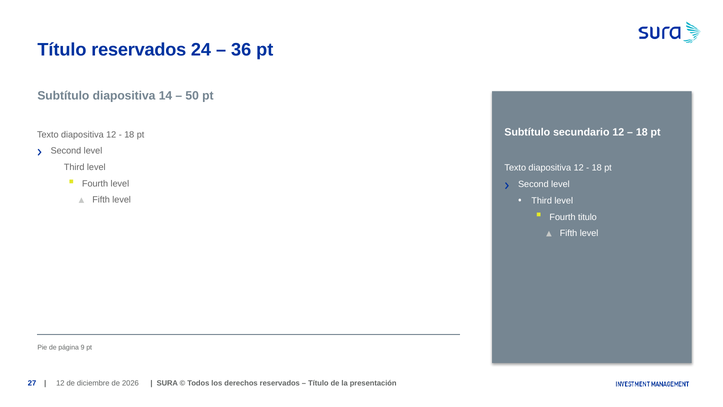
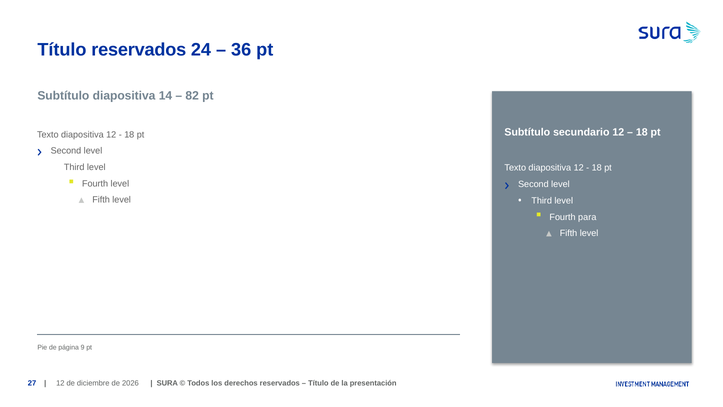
50: 50 -> 82 (192, 96)
titulo: titulo -> para (587, 217)
